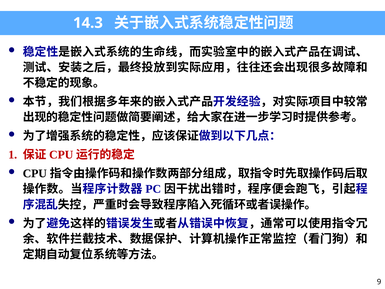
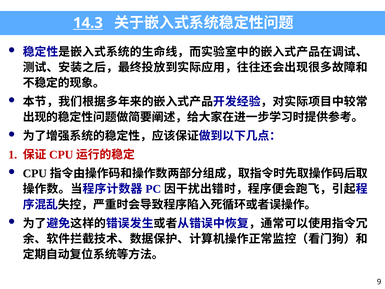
14.3 underline: none -> present (88, 23)
